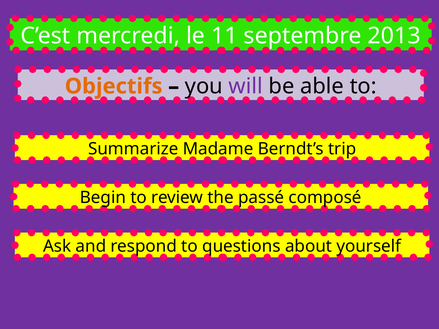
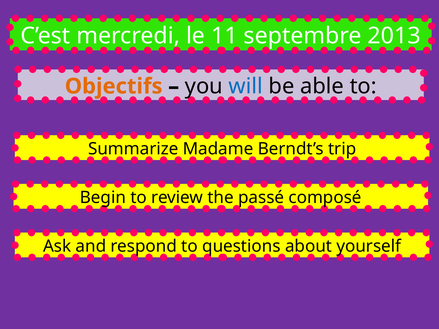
will colour: purple -> blue (246, 86)
